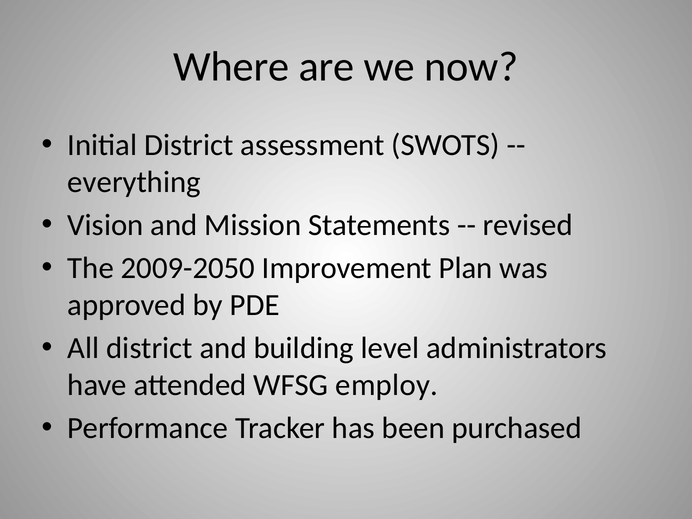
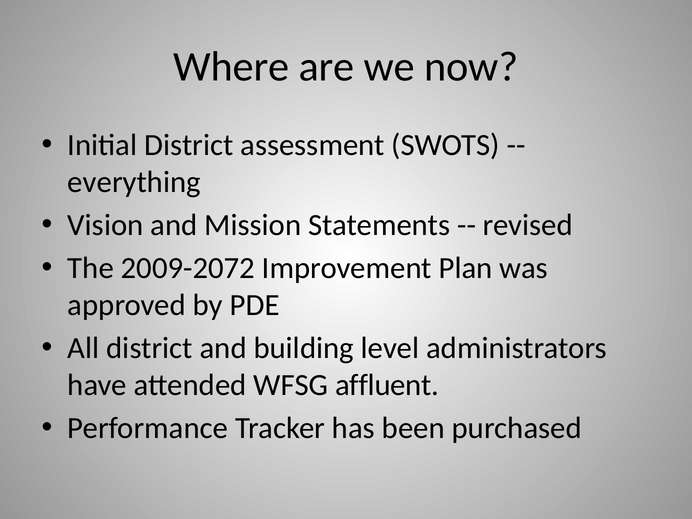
2009-2050: 2009-2050 -> 2009-2072 (188, 268)
employ: employ -> affluent (387, 385)
